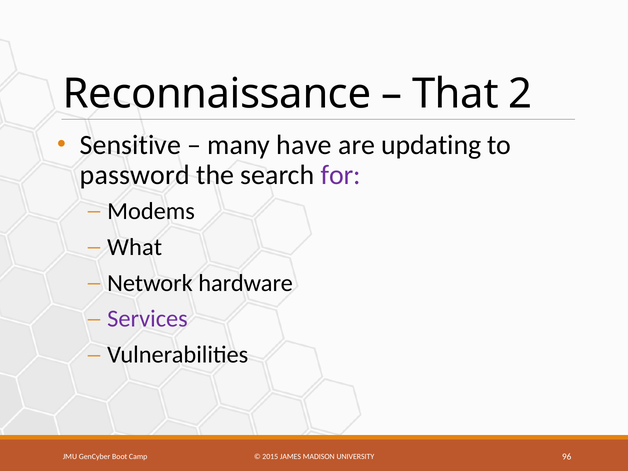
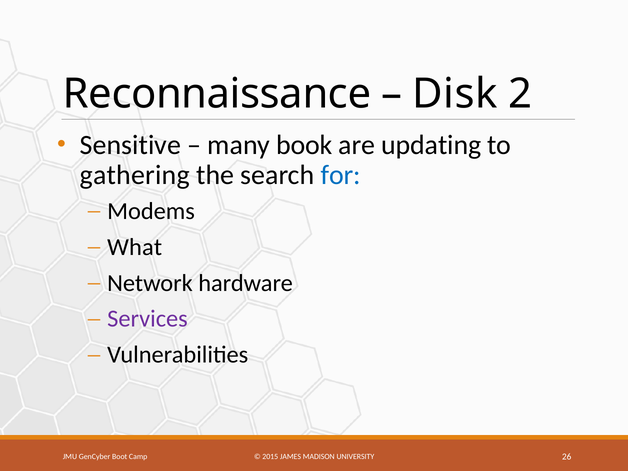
That: That -> Disk (455, 94)
have: have -> book (304, 145)
password: password -> gathering (135, 175)
for colour: purple -> blue (341, 175)
96: 96 -> 26 (567, 457)
